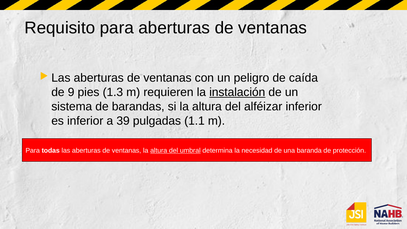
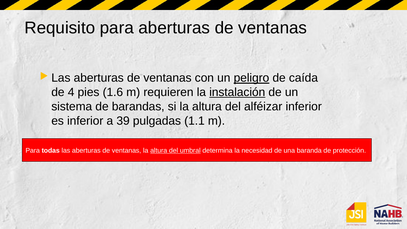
peligro underline: none -> present (251, 78)
9: 9 -> 4 (71, 92)
1.3: 1.3 -> 1.6 (113, 92)
